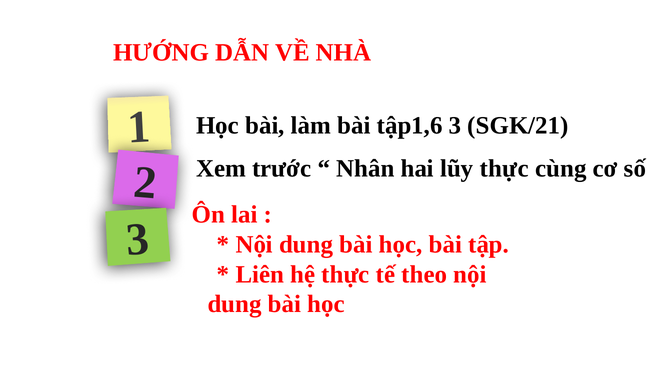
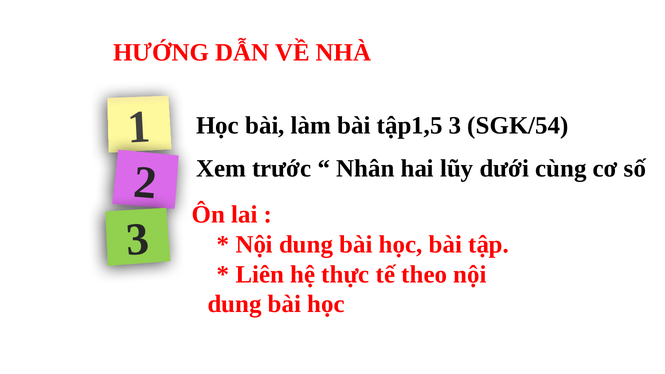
tập1,6: tập1,6 -> tập1,5 (410, 125)
SGK/21: SGK/21 -> SGK/54 (518, 125)
lũy thực: thực -> dưới (504, 169)
